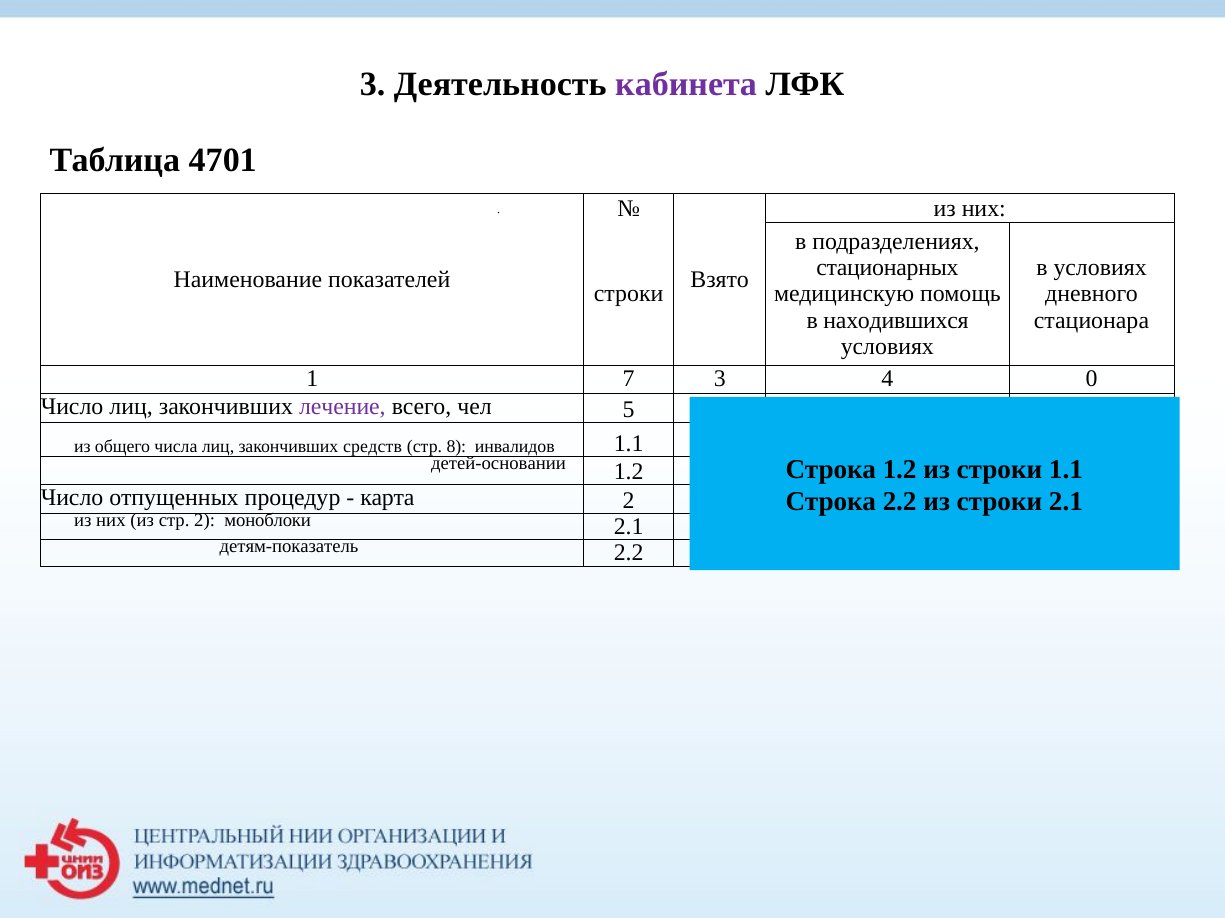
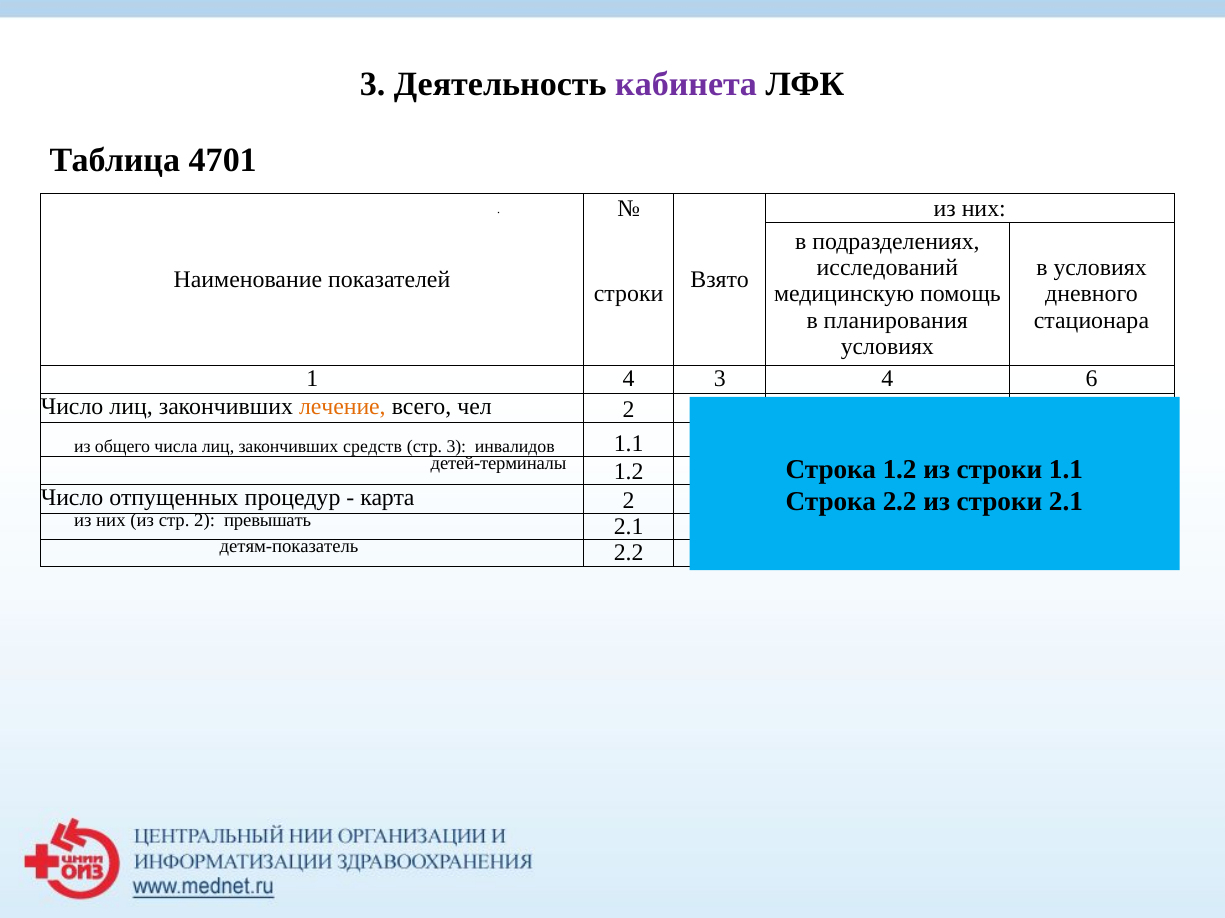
стационарных: стационарных -> исследований (887, 268)
находившихся: находившихся -> планирования (896, 320)
1 7: 7 -> 4 (629, 379)
0: 0 -> 6 (1092, 379)
лечение colour: purple -> orange (342, 407)
чел 5: 5 -> 2 (629, 410)
стр 8: 8 -> 3 (456, 447)
детей-основании: детей-основании -> детей-терминалы (499, 463)
моноблоки: моноблоки -> превышать (268, 520)
